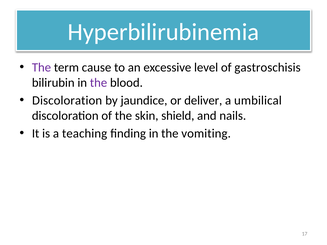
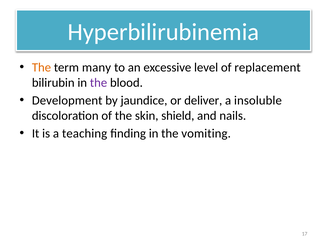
The colour: purple -> orange (41, 67)
cause: cause -> many (96, 67)
gastroschisis: gastroschisis -> replacement (268, 67)
Discoloration: Discoloration -> Development (67, 100)
umbilical: umbilical -> insoluble (258, 100)
